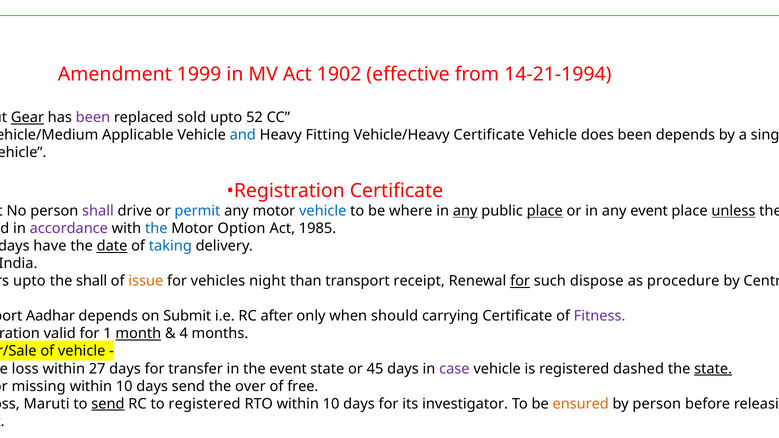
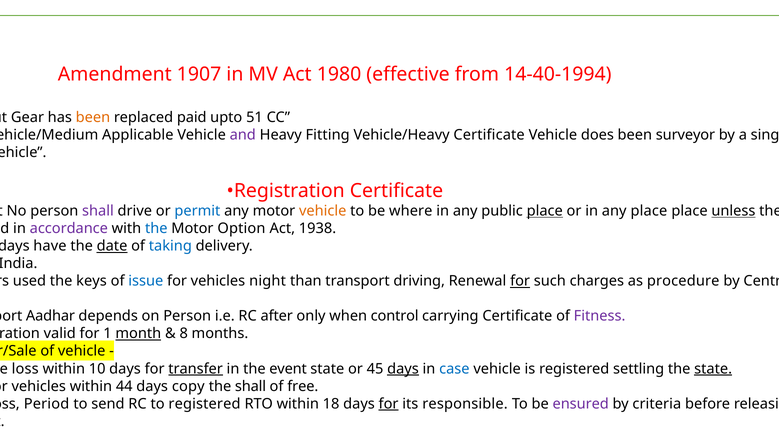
1999: 1999 -> 1907 (199, 74)
1902: 1902 -> 1980 (339, 74)
14-21-1994: 14-21-1994 -> 14-40-1994 (558, 74)
Gear underline: present -> none (27, 118)
been colour: purple -> orange (93, 118)
sold: sold -> paid (192, 118)
52: 52 -> 51 (254, 118)
and colour: blue -> purple (243, 135)
been depends: depends -> surveyor (685, 135)
vehicle colour: blue -> orange (323, 211)
any underline: present -> none (465, 211)
any event: event -> place (649, 211)
1985: 1985 -> 1938 (318, 229)
upto: upto -> used (29, 281)
the shall: shall -> keys (92, 281)
issue colour: orange -> blue (146, 281)
receipt: receipt -> driving (419, 281)
dispose: dispose -> charges (597, 281)
on Submit: Submit -> Person (187, 316)
should: should -> control (395, 316)
4: 4 -> 8 (184, 334)
27: 27 -> 10 (97, 369)
transfer underline: none -> present (196, 369)
days underline: none -> present (403, 369)
case colour: purple -> blue (454, 369)
dashed: dashed -> settling (639, 369)
missing: missing -> vehicles (39, 386)
10: 10 -> 44 (124, 386)
days send: send -> copy (188, 386)
the over: over -> shall (251, 386)
Maruti: Maruti -> Period (47, 404)
send underline: present -> none (108, 404)
RTO within 10: 10 -> 18 (331, 404)
for underline: none -> present (389, 404)
investigator: investigator -> responsible (465, 404)
ensured colour: orange -> purple (581, 404)
by person: person -> criteria (657, 404)
